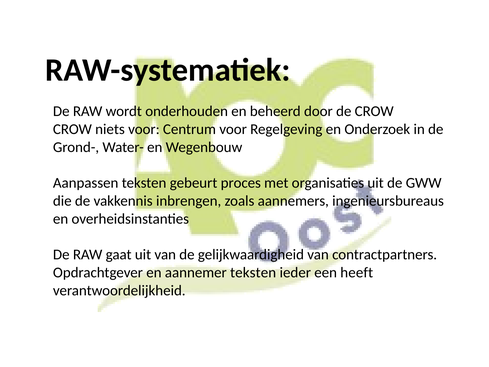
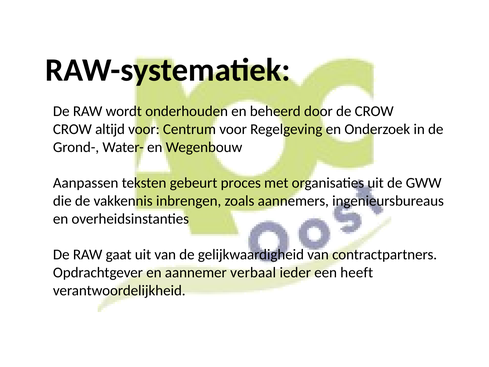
niets: niets -> altijd (110, 129)
aannemer teksten: teksten -> verbaal (253, 272)
